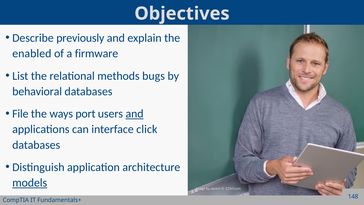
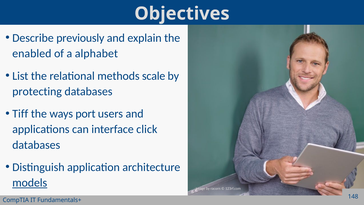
firmware: firmware -> alphabet (96, 53)
bugs: bugs -> scale (154, 76)
behavioral: behavioral -> protecting (37, 91)
File: File -> Tiff (20, 114)
and underline: present -> none (135, 114)
